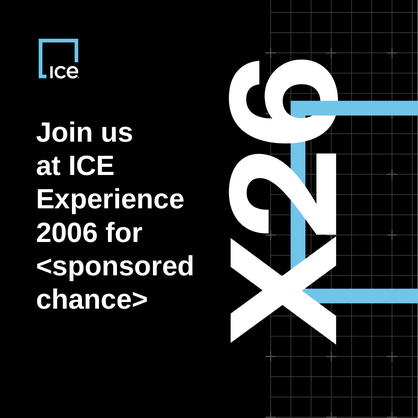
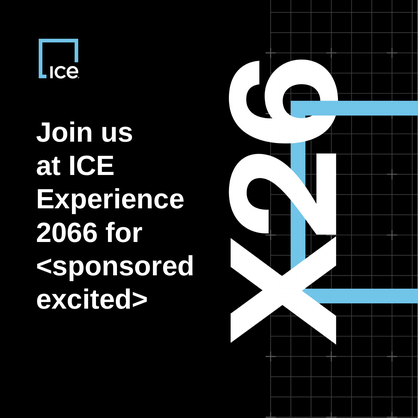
2006: 2006 -> 2066 (67, 233)
chance>: chance> -> excited> (92, 300)
